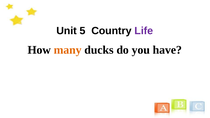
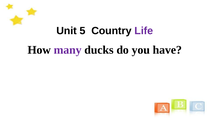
many colour: orange -> purple (68, 50)
